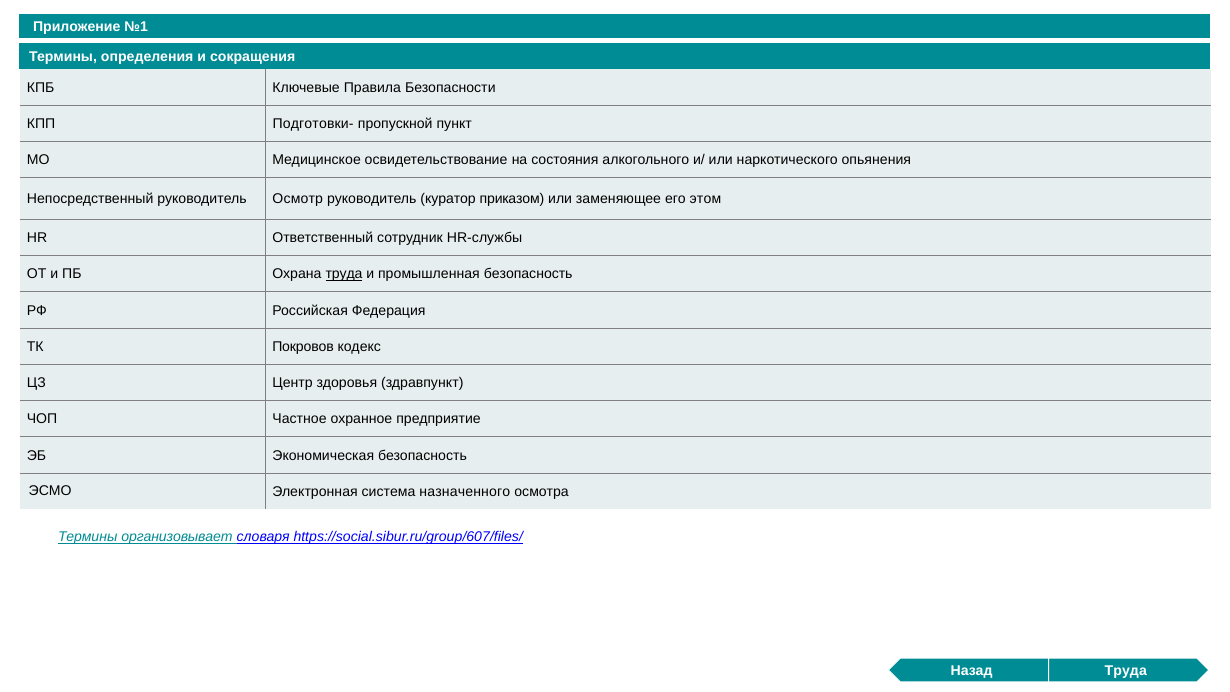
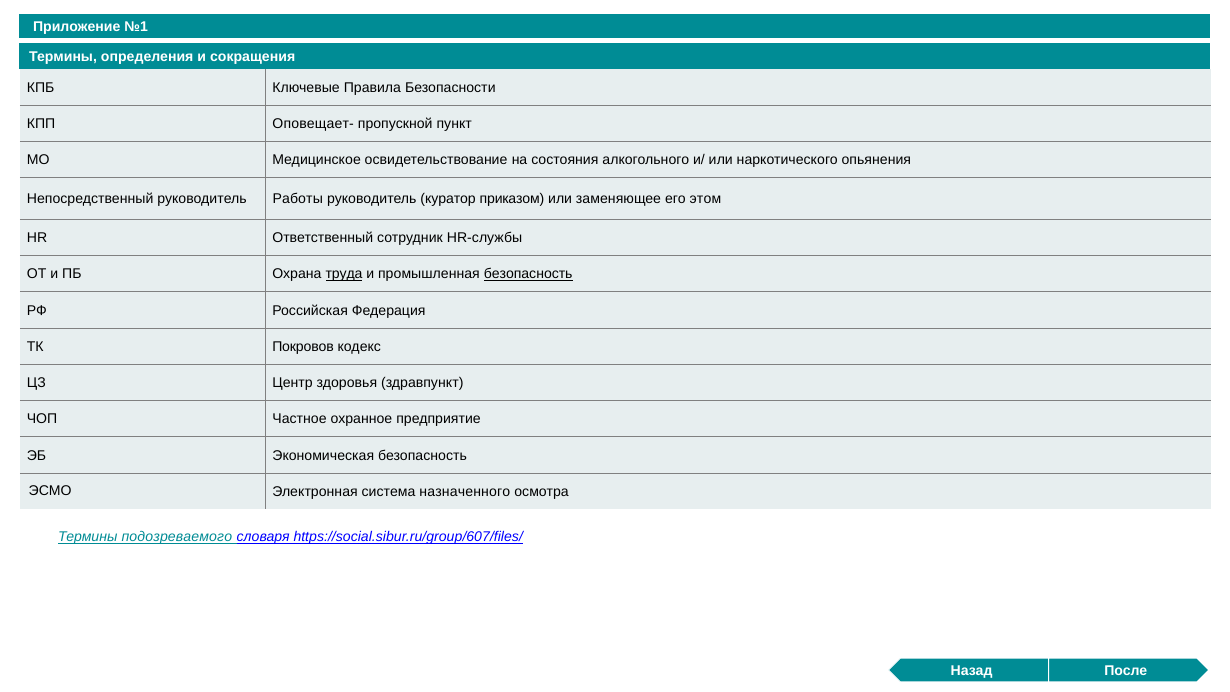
Подготовки-: Подготовки- -> Оповещает- (313, 124)
Осмотр: Осмотр -> Работы (298, 199)
безопасность underline: none -> present (528, 274)
организовывает: организовывает -> подозреваемого (177, 537)
Назад Труда: Труда -> После (1126, 671)
